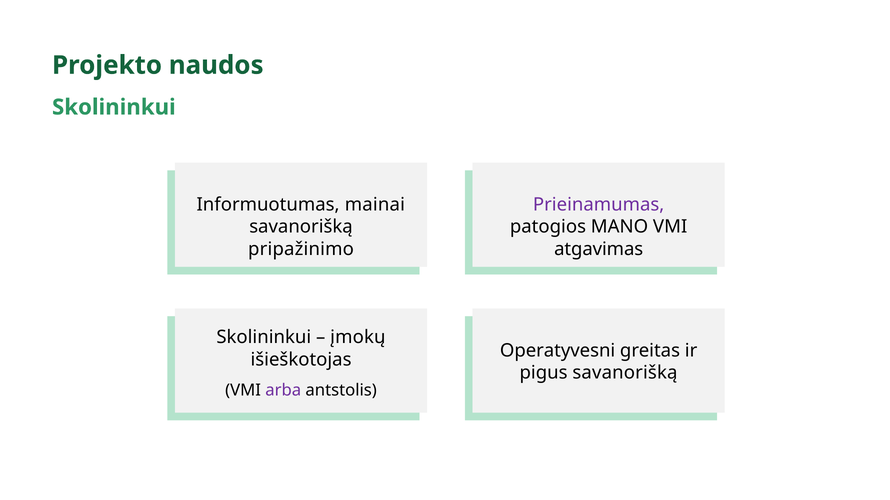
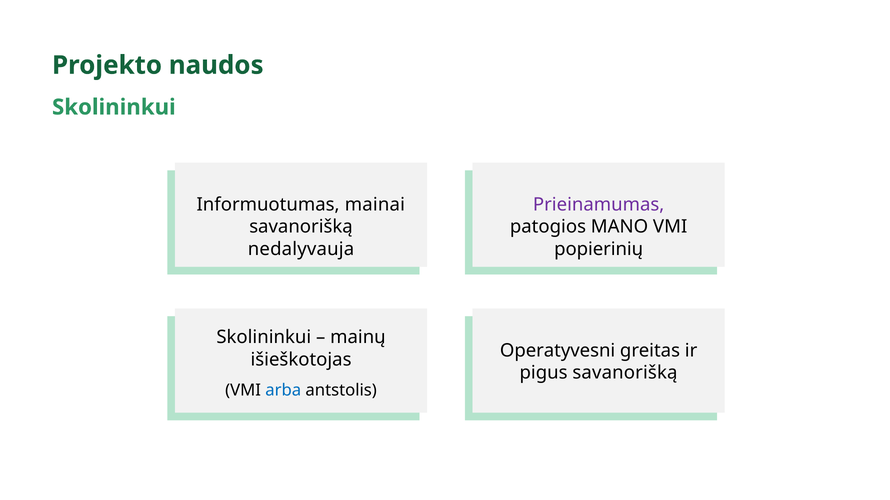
pripažinimo: pripažinimo -> nedalyvauja (301, 249)
atgavimas: atgavimas -> popierinių (599, 249)
įmokų: įmokų -> mainų (358, 338)
arba colour: purple -> blue (283, 391)
